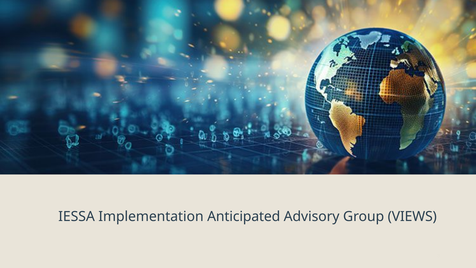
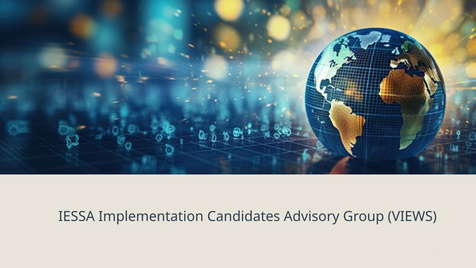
Anticipated: Anticipated -> Candidates (244, 216)
